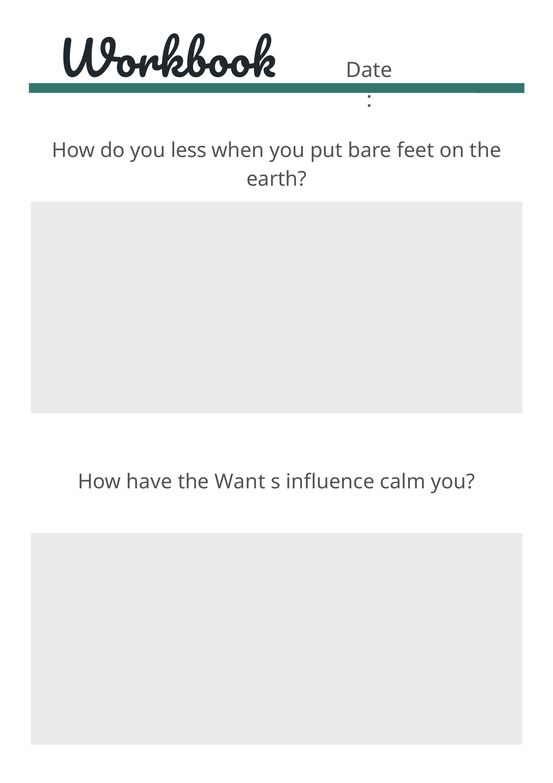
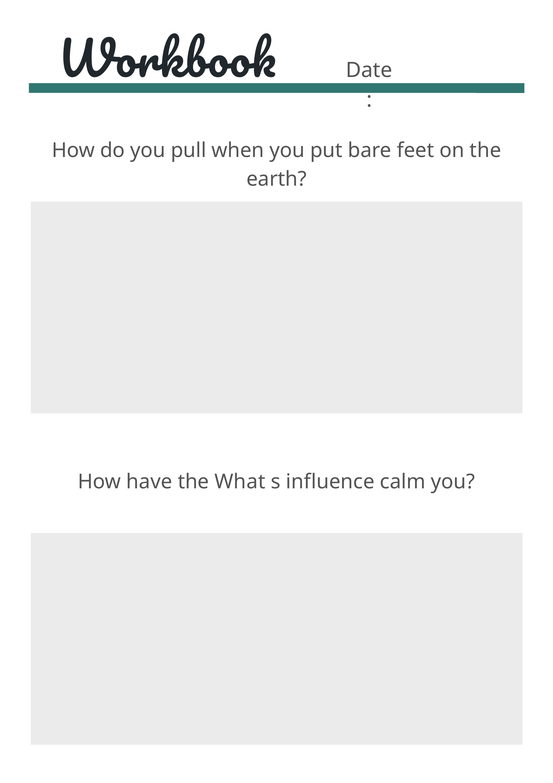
less: less -> pull (189, 150)
Want: Want -> What (240, 482)
